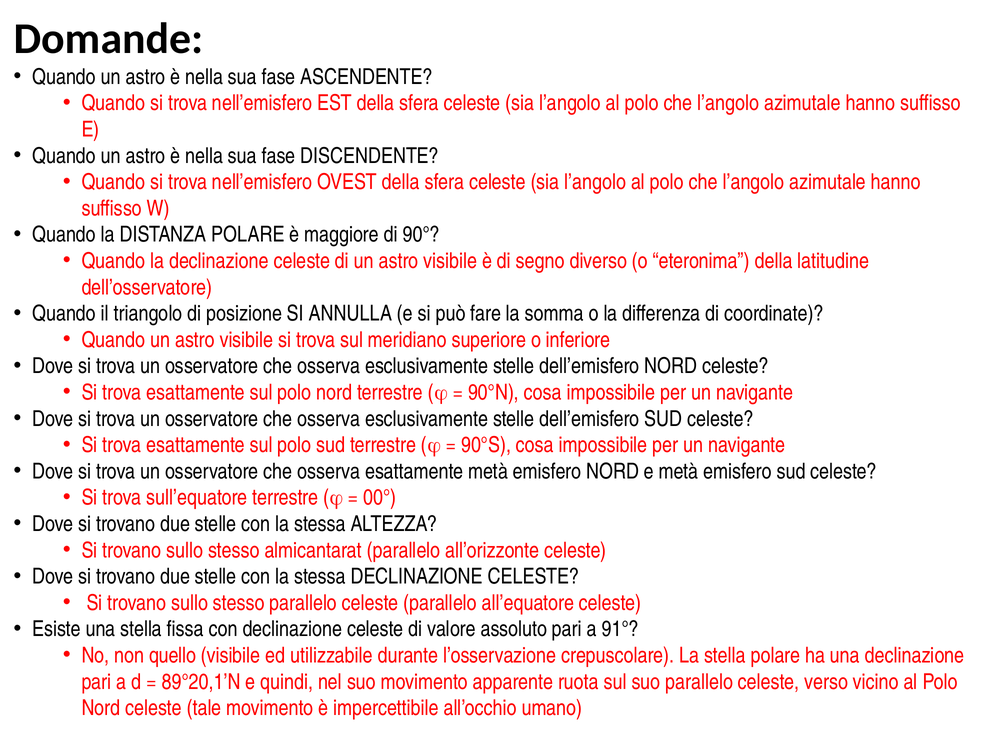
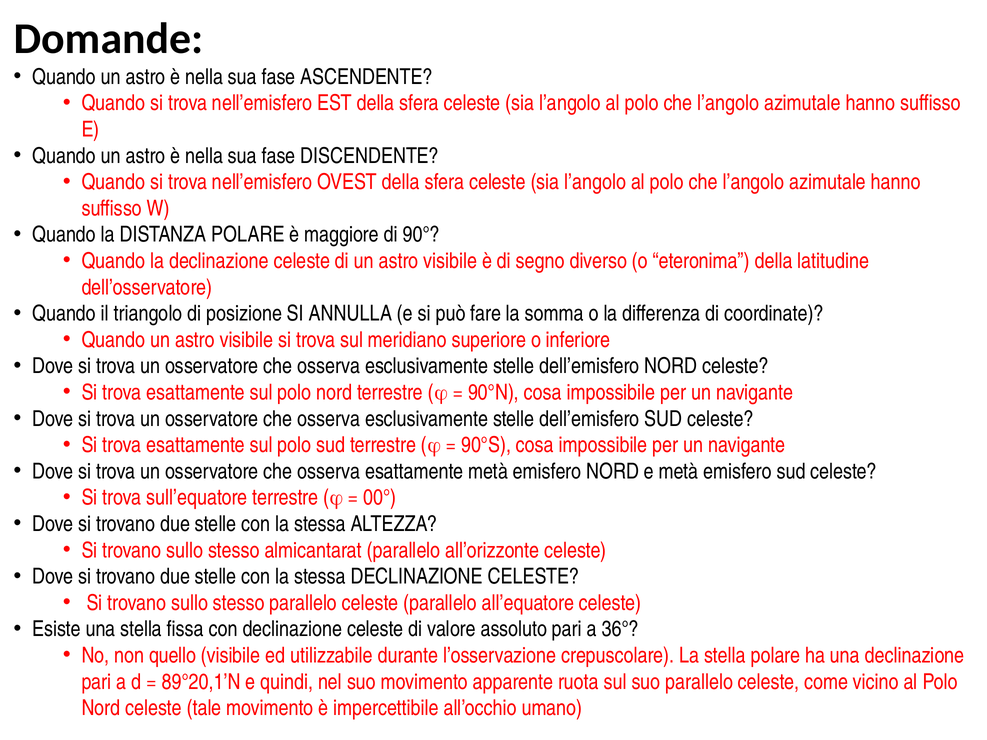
91°: 91° -> 36° (620, 629)
verso: verso -> come (826, 682)
